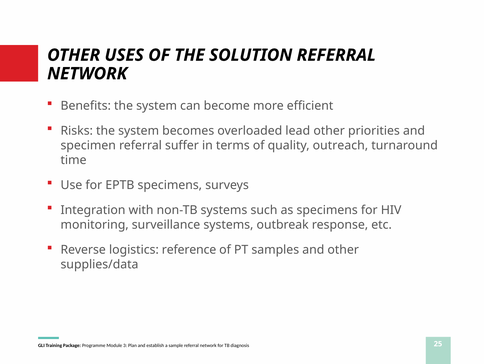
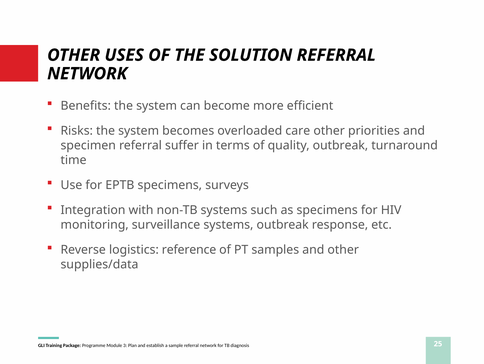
lead: lead -> care (298, 131)
quality outreach: outreach -> outbreak (340, 145)
